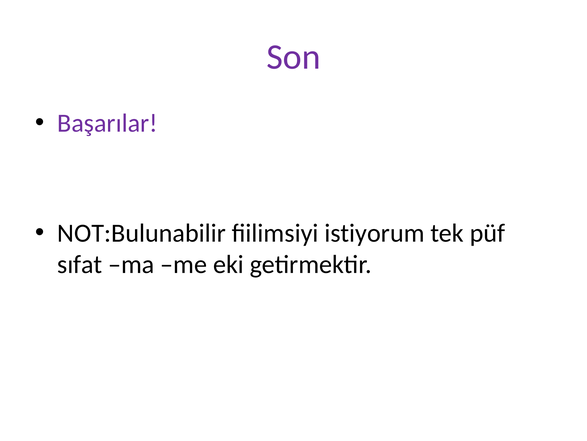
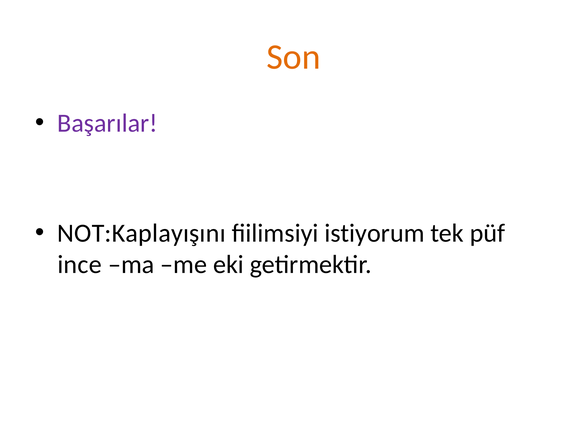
Son colour: purple -> orange (293, 57)
NOT:Bulunabilir: NOT:Bulunabilir -> NOT:Kaplayışını (141, 233)
sıfat: sıfat -> ince (80, 264)
